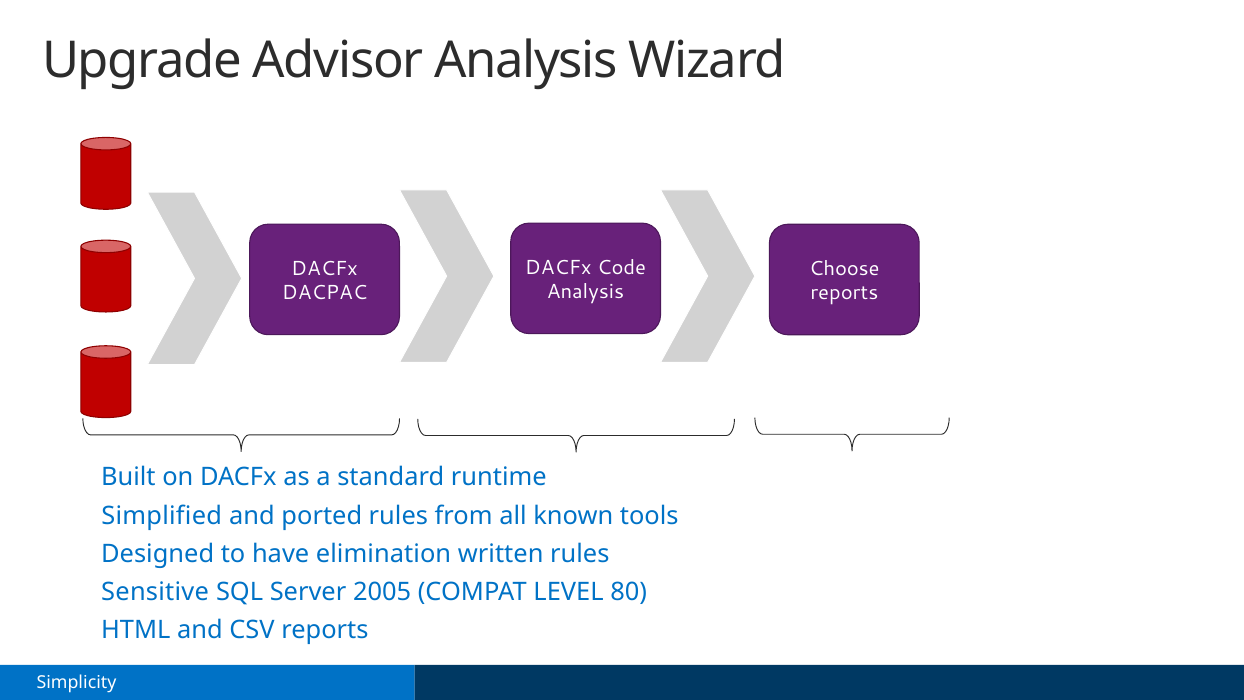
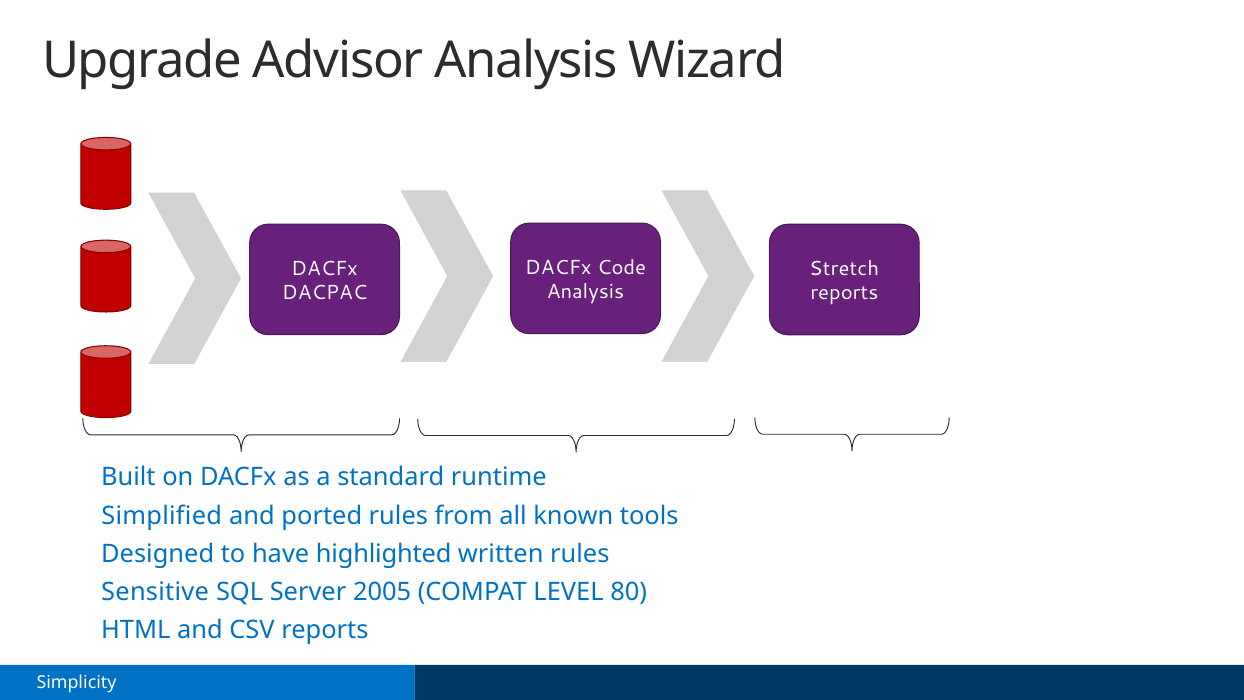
Choose: Choose -> Stretch (844, 269)
elimination: elimination -> highlighted (384, 554)
